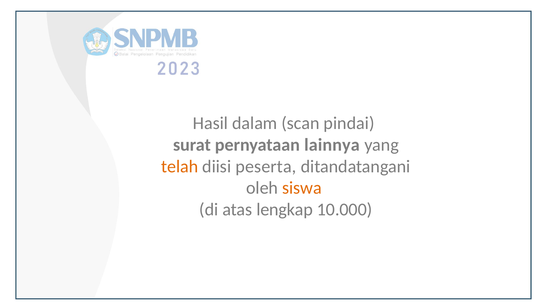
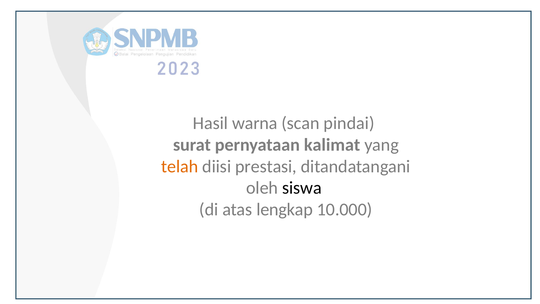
dalam: dalam -> warna (255, 123)
lainnya: lainnya -> kalimat (332, 145)
peserta: peserta -> prestasi (266, 166)
siswa colour: orange -> black (302, 188)
